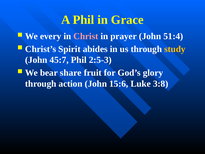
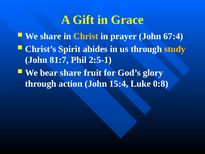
A Phil: Phil -> Gift (83, 20)
We every: every -> share (51, 36)
Christ colour: pink -> yellow (86, 36)
51:4: 51:4 -> 67:4 (173, 36)
45:7: 45:7 -> 81:7 (59, 60)
2:5-3: 2:5-3 -> 2:5-1 (100, 60)
15:6: 15:6 -> 15:4 (119, 84)
3:8: 3:8 -> 0:8 (161, 84)
